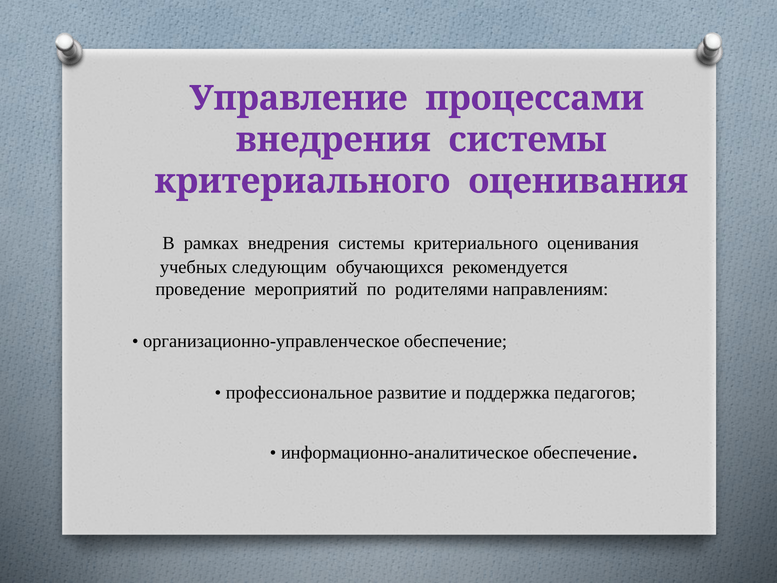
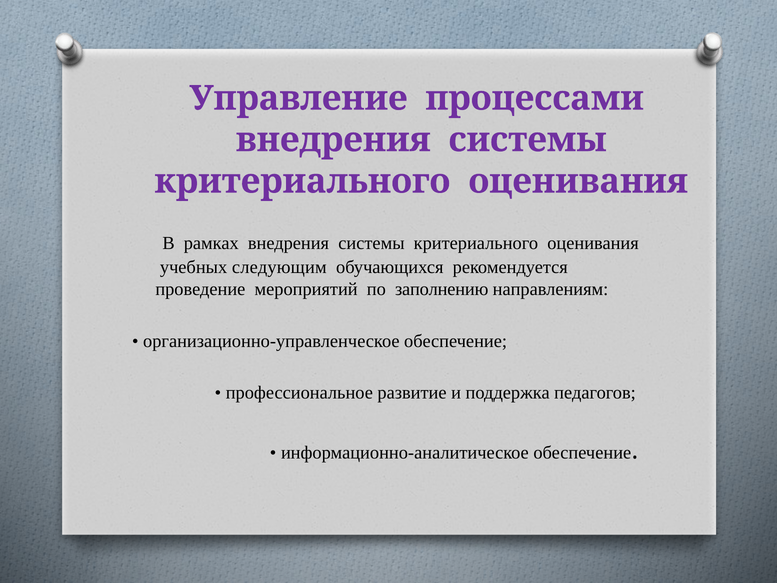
родителями: родителями -> заполнению (442, 289)
